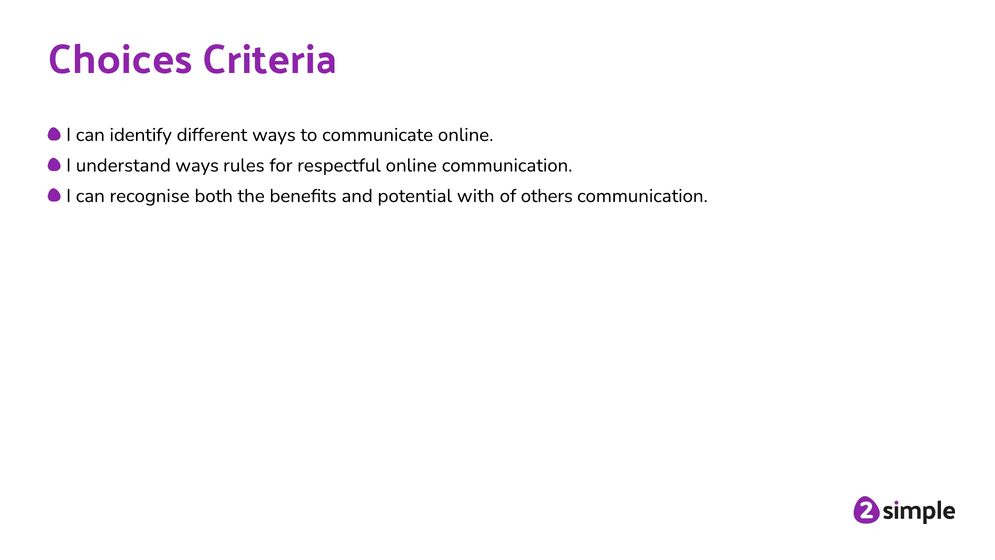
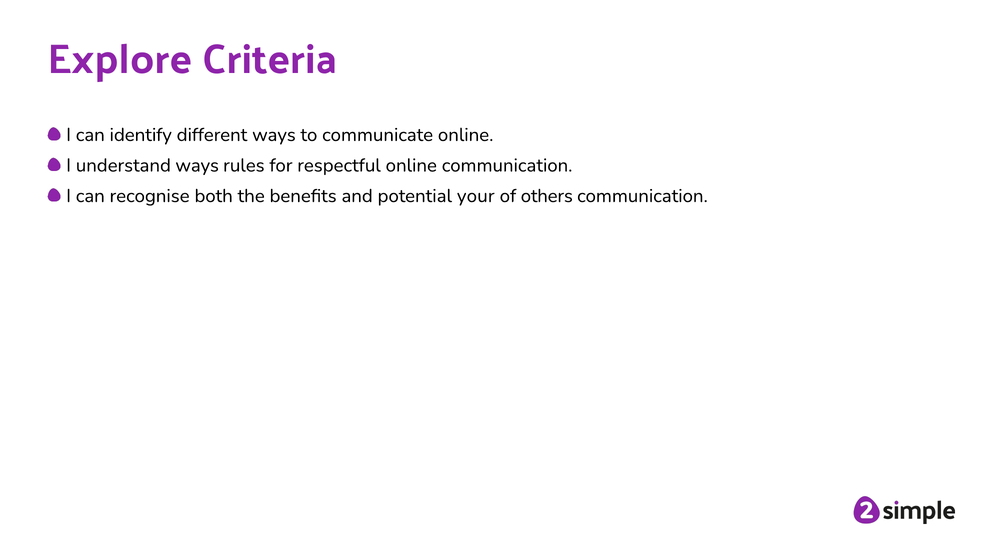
Choices: Choices -> Explore (120, 60)
with: with -> your (476, 196)
